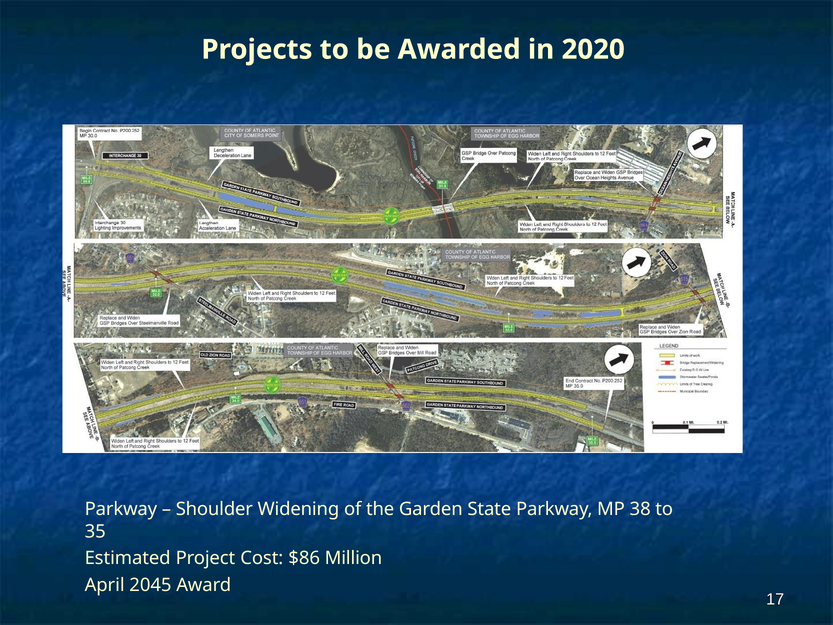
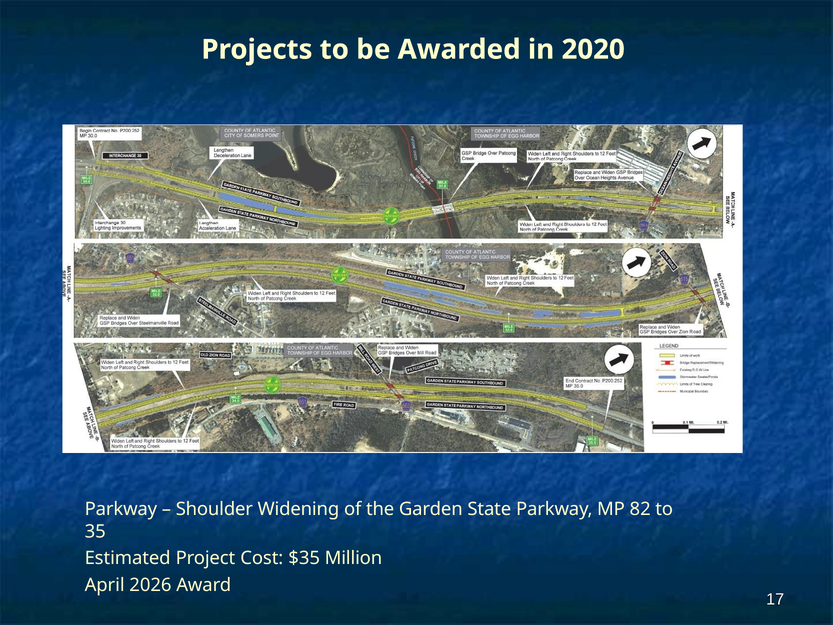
38: 38 -> 82 (640, 509)
$86: $86 -> $35 (304, 558)
2045: 2045 -> 2026 (150, 585)
